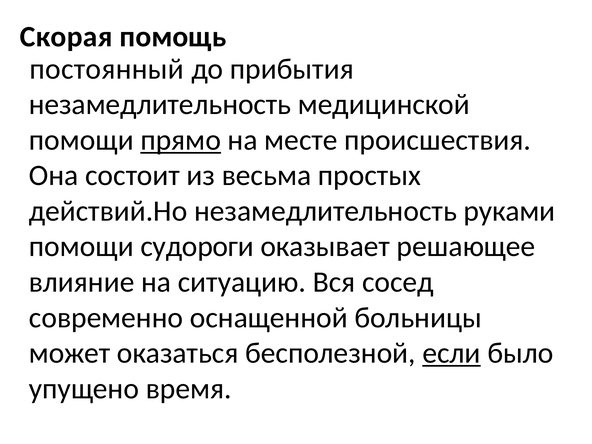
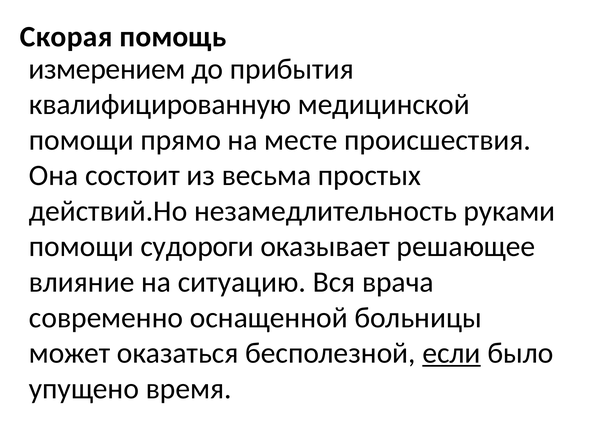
постоянный: постоянный -> измерением (107, 69)
незамедлительность: незамедлительность -> квалифицированную (160, 104)
прямо underline: present -> none (181, 140)
сосед: сосед -> врача (398, 282)
